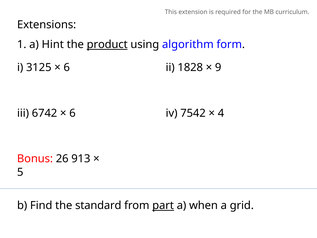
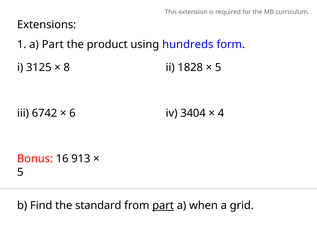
a Hint: Hint -> Part (53, 45)
product underline: present -> none (107, 45)
algorithm: algorithm -> hundreds (188, 45)
6: 6 -> 8 (67, 67)
9: 9 -> 5 (218, 67)
7542: 7542 -> 3404 (193, 113)
26: 26 -> 16 (62, 159)
